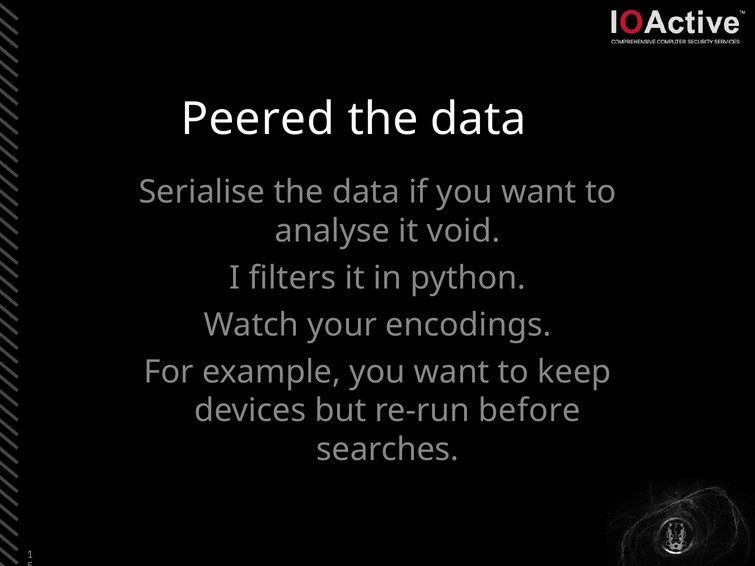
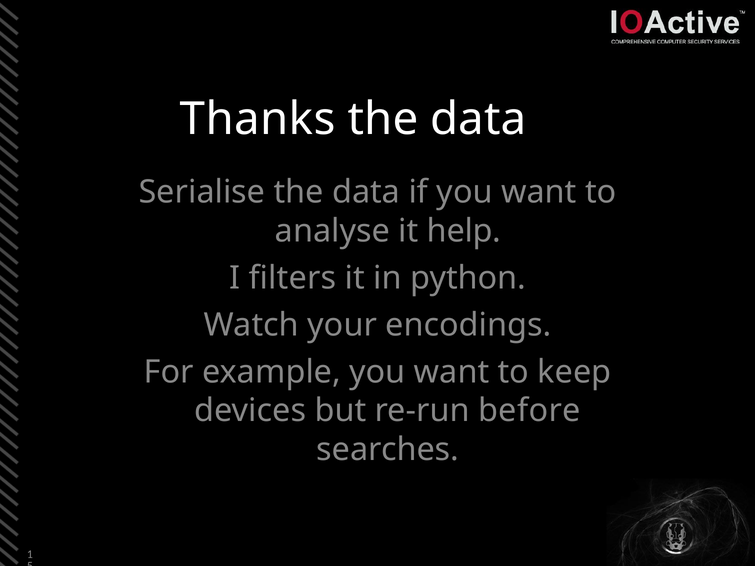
Peered: Peered -> Thanks (258, 119)
void: void -> help (464, 231)
